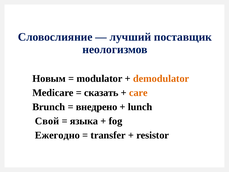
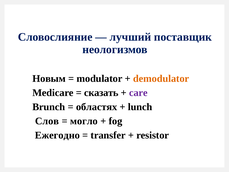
care colour: orange -> purple (138, 93)
внедрено: внедрено -> областях (97, 107)
Свой: Свой -> Слов (47, 121)
языка: языка -> могло (84, 121)
